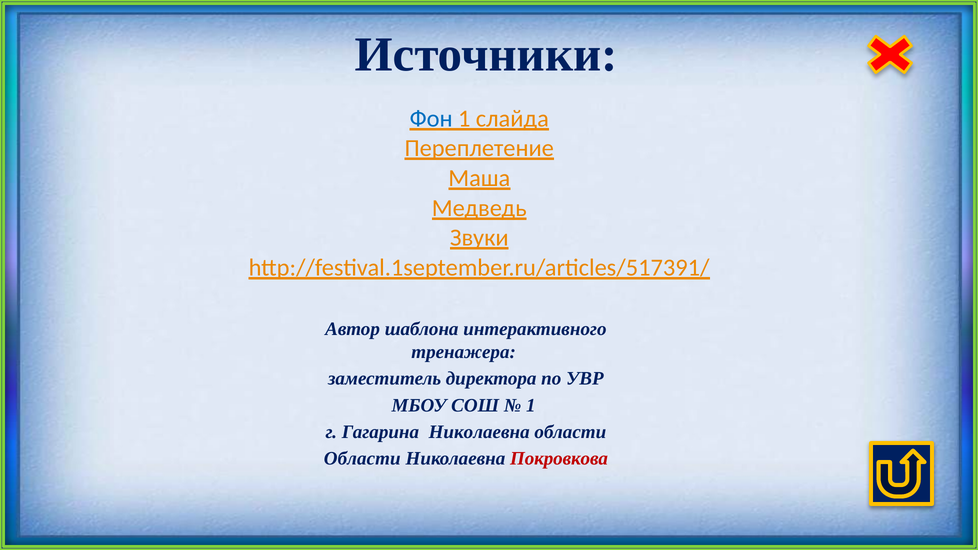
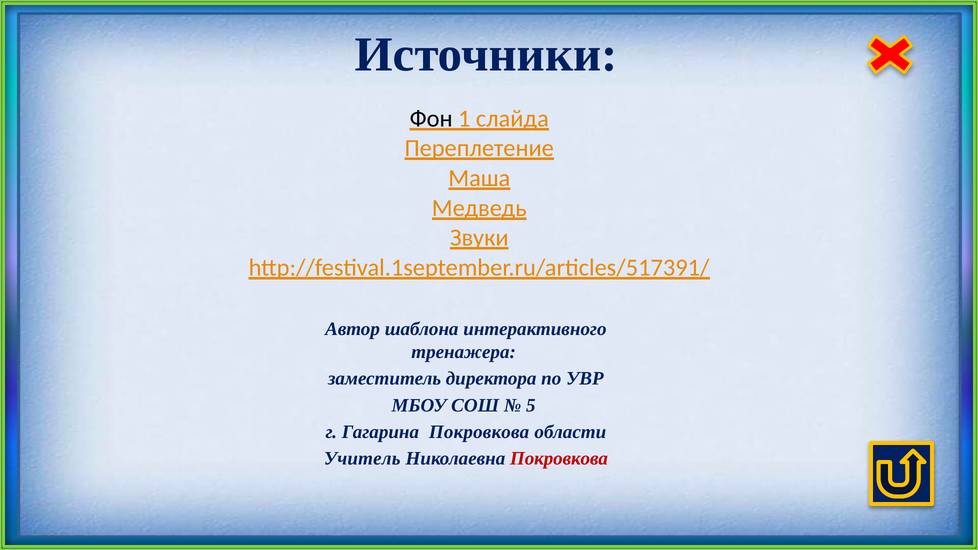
Фон colour: blue -> black (431, 119)
1: 1 -> 5 (531, 405)
Гагарина Николаевна: Николаевна -> Покровкова (479, 432)
Области: Области -> Учитель (362, 459)
